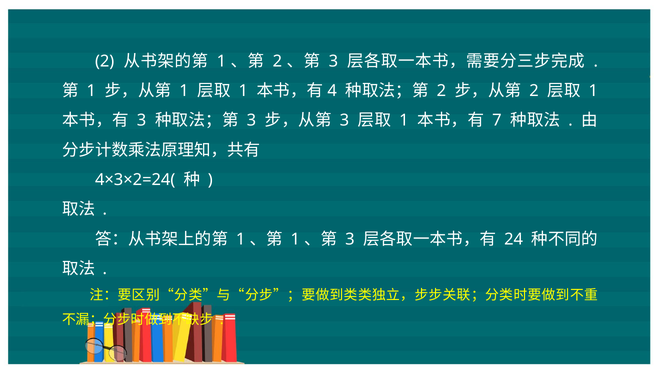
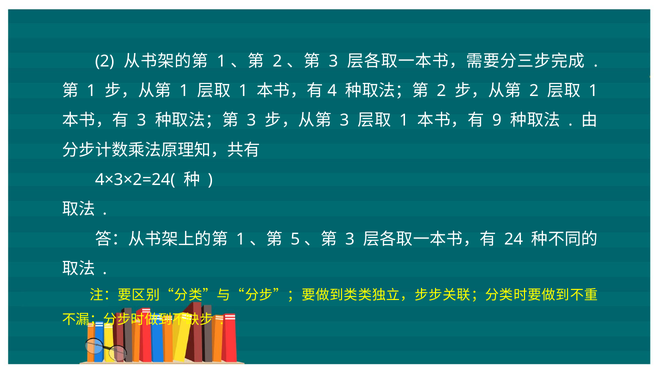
7: 7 -> 9 (497, 121)
1: 1 -> 5 (295, 239)
